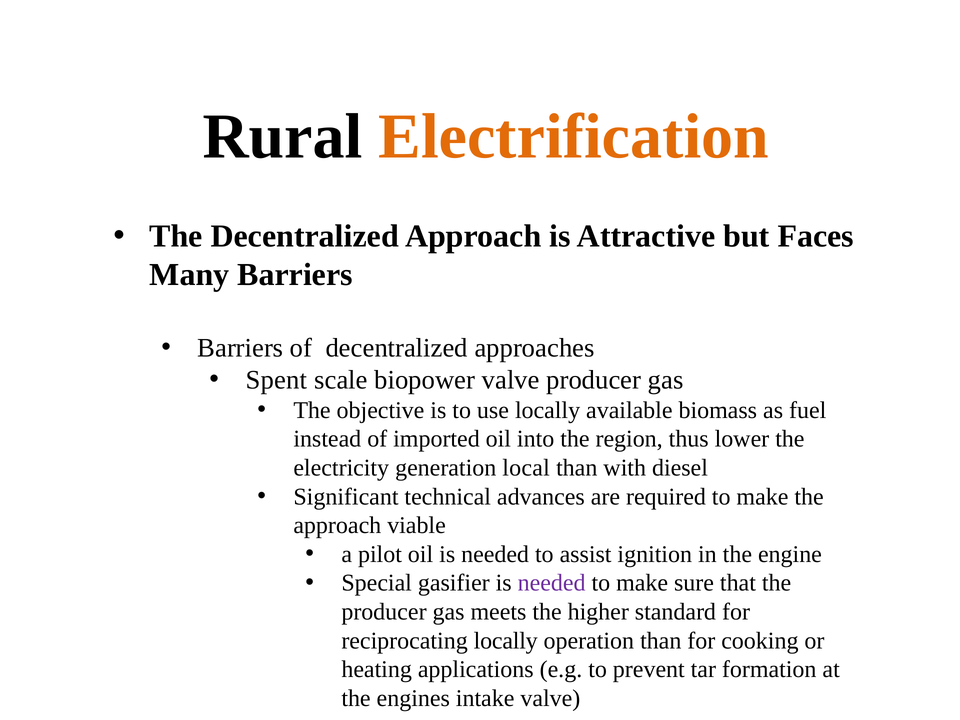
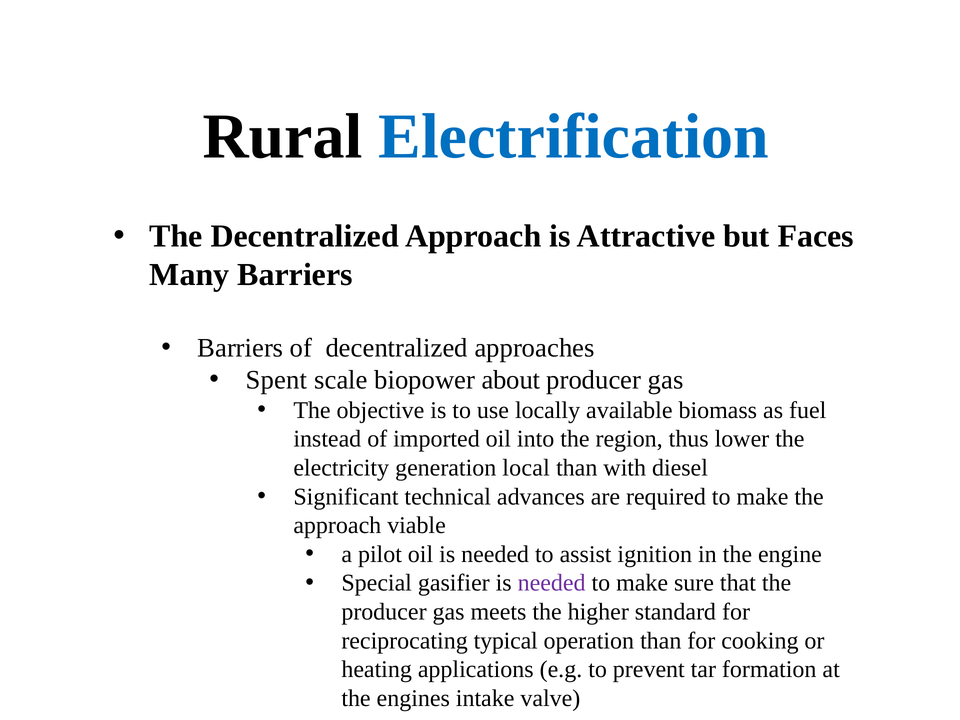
Electrification colour: orange -> blue (574, 136)
biopower valve: valve -> about (511, 380)
reciprocating locally: locally -> typical (506, 641)
